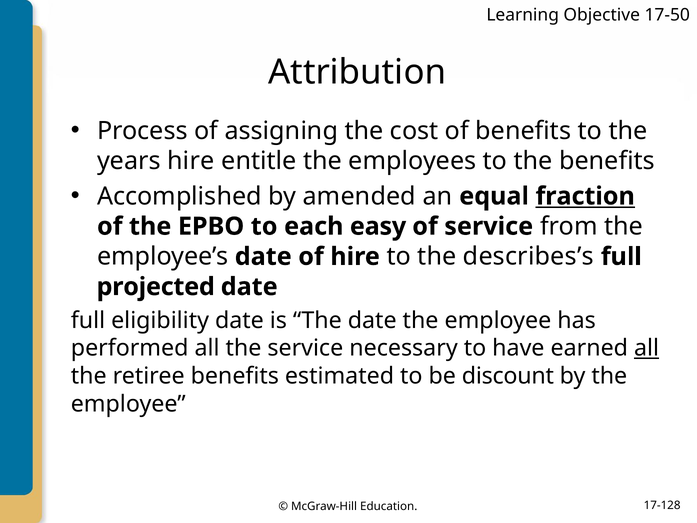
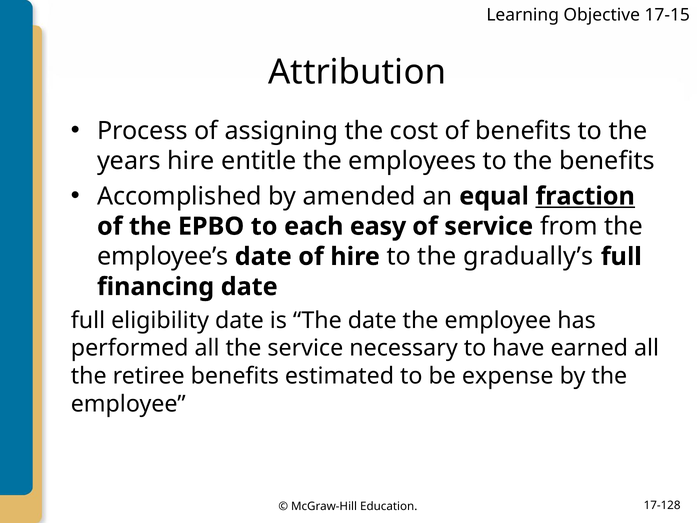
17-50: 17-50 -> 17-15 (667, 15)
describes’s: describes’s -> gradually’s (528, 256)
projected: projected -> financing (156, 287)
all underline: present -> none (647, 348)
discount: discount -> expense (508, 376)
